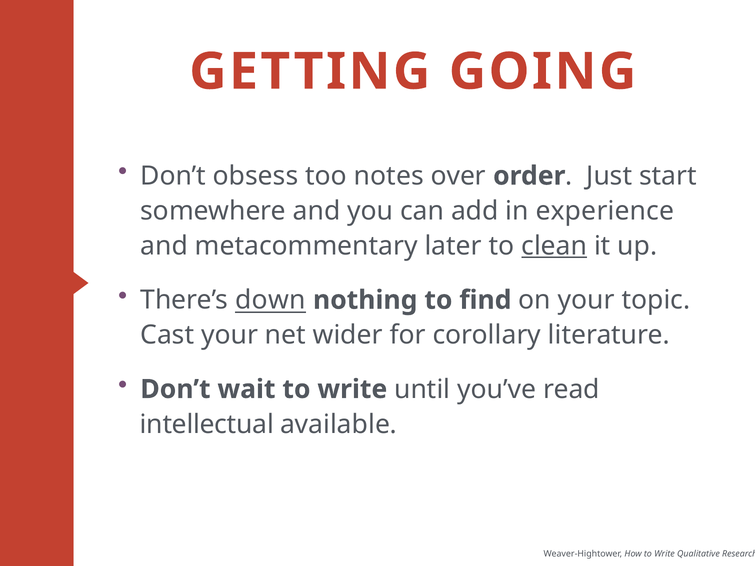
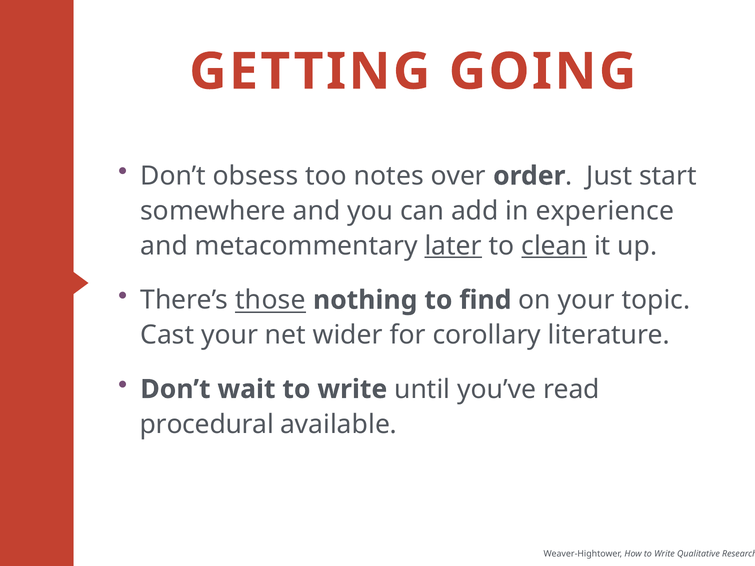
later underline: none -> present (453, 246)
down: down -> those (270, 300)
intellectual: intellectual -> procedural (207, 424)
